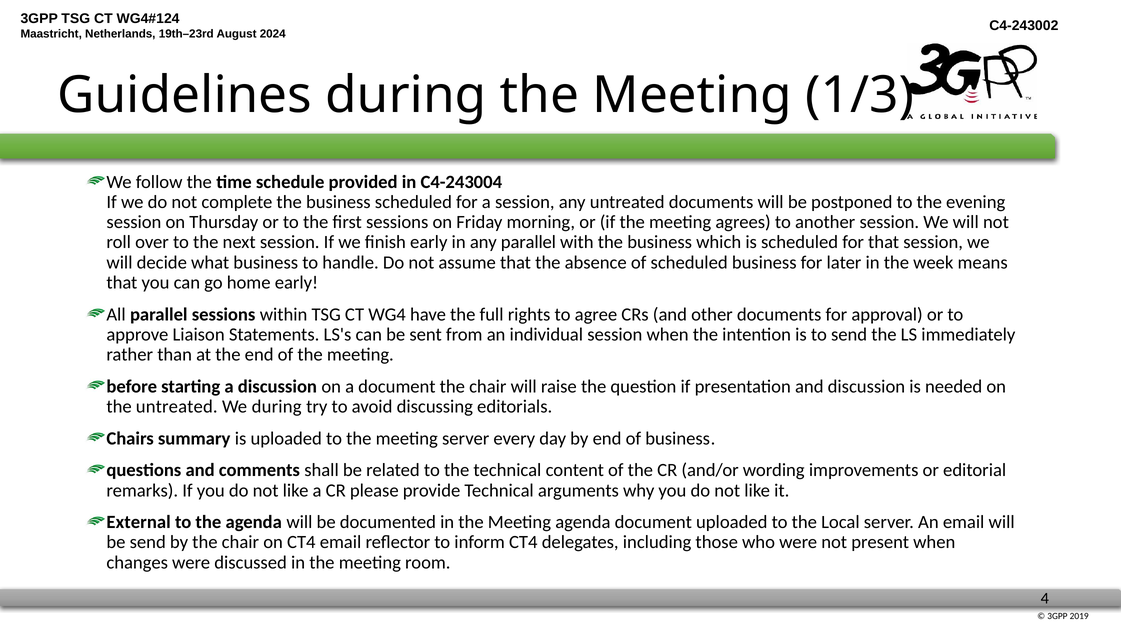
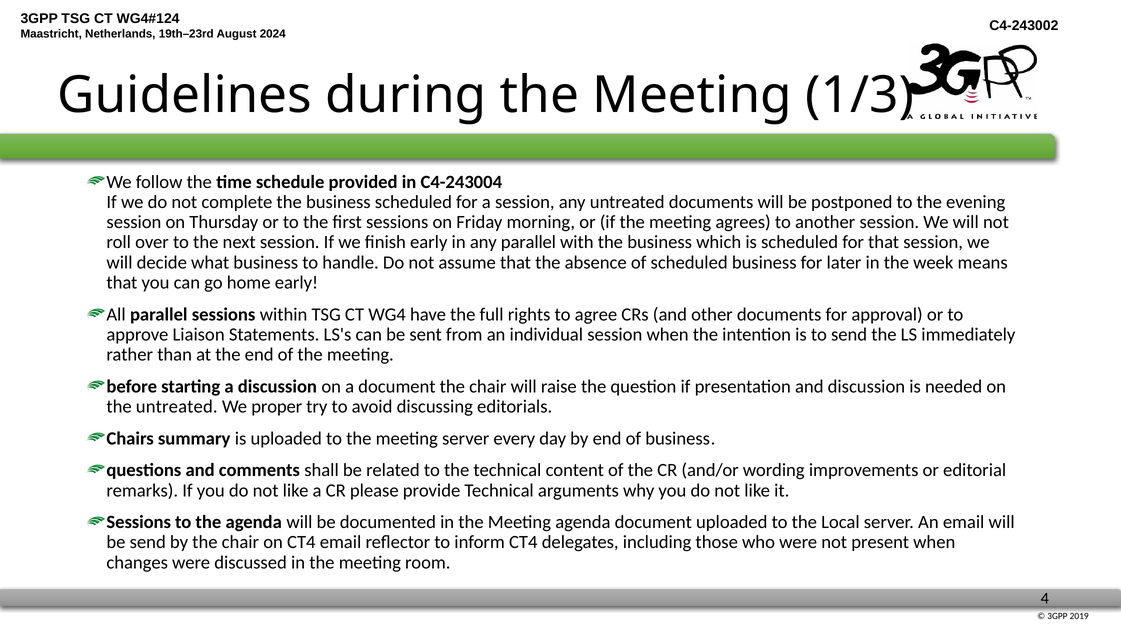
We during: during -> proper (277, 407)
External: External -> Sessions (139, 523)
